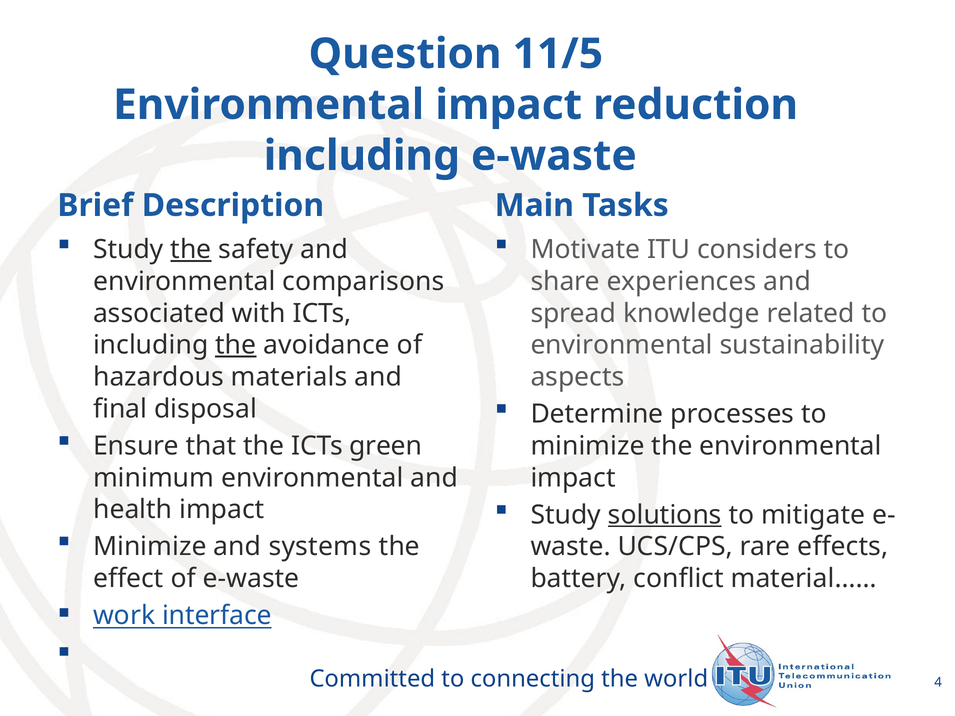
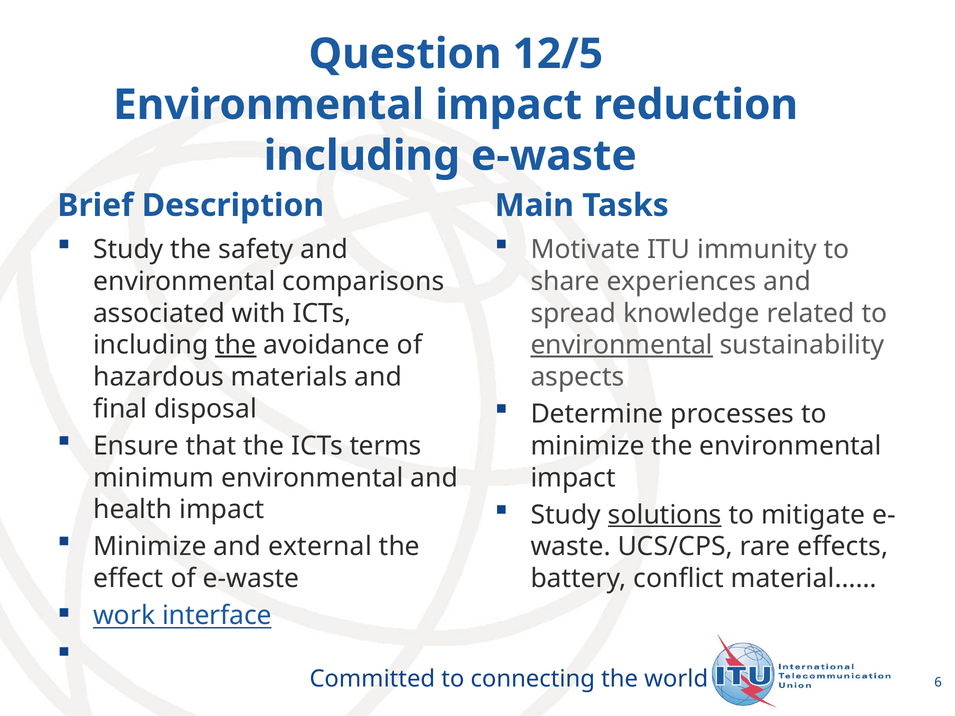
11/5: 11/5 -> 12/5 (558, 54)
the underline: present -> none (191, 250)
considers: considers -> immunity (757, 250)
environmental underline: none -> present (622, 345)
green: green -> terms (386, 446)
systems: systems -> external (320, 547)
4: 4 -> 6 (938, 683)
